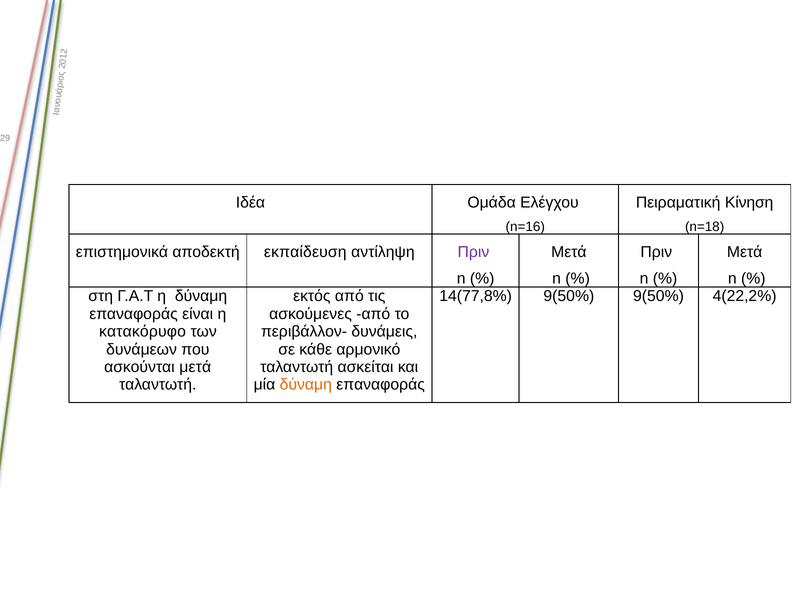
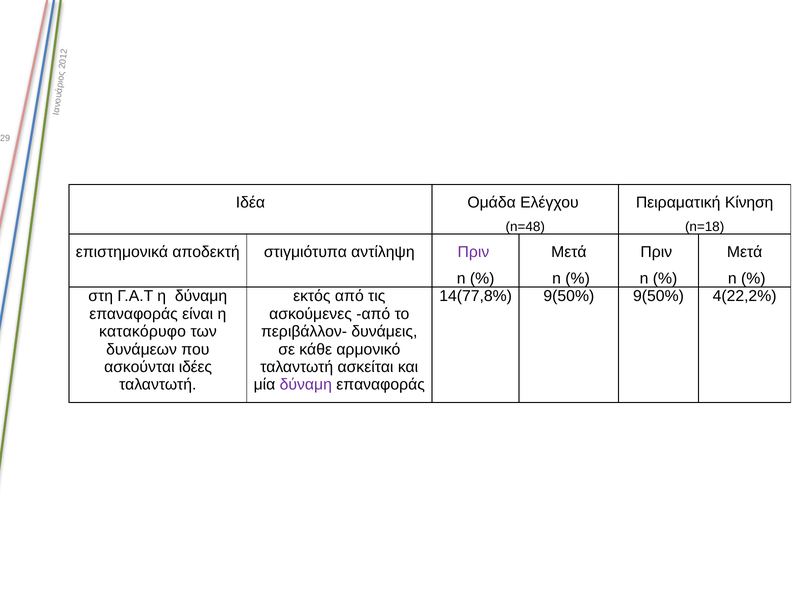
n=16: n=16 -> n=48 (525, 226)
εκπαίδευση: εκπαίδευση -> στιγμιότυπα (305, 252)
ασκούνται μετά: μετά -> ιδέες (195, 367)
δύναμη colour: orange -> purple (306, 384)
